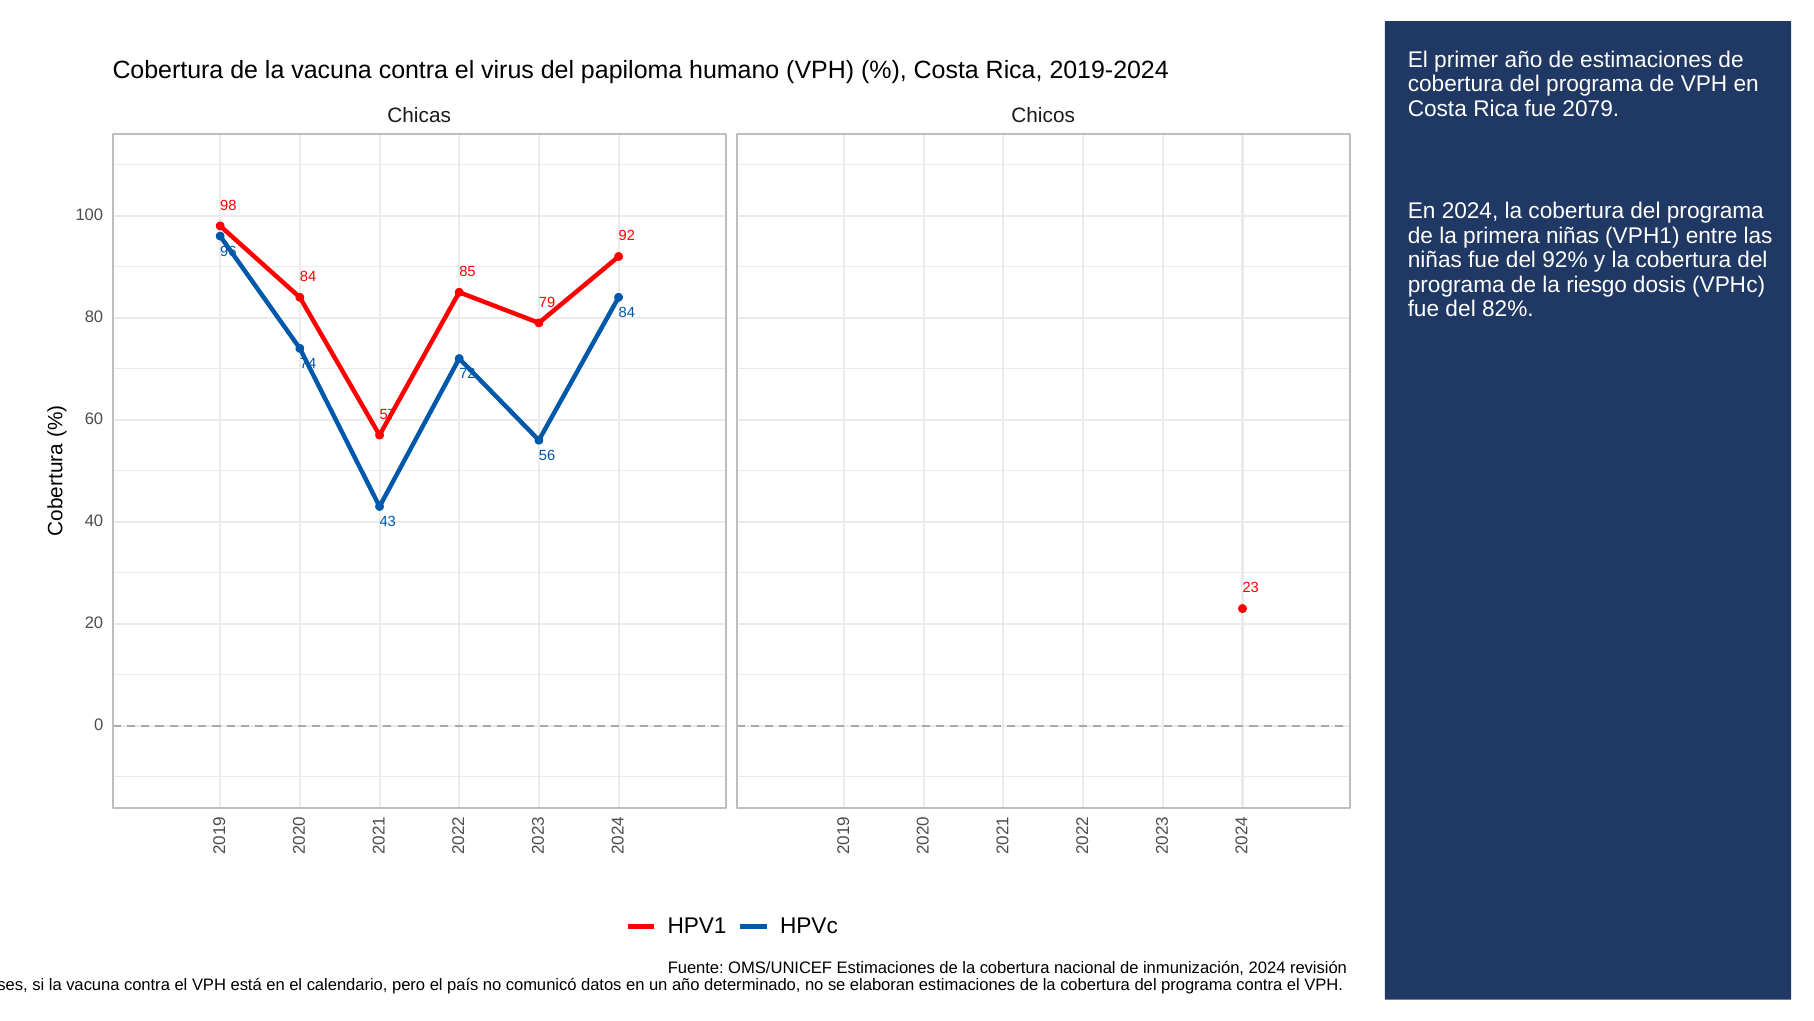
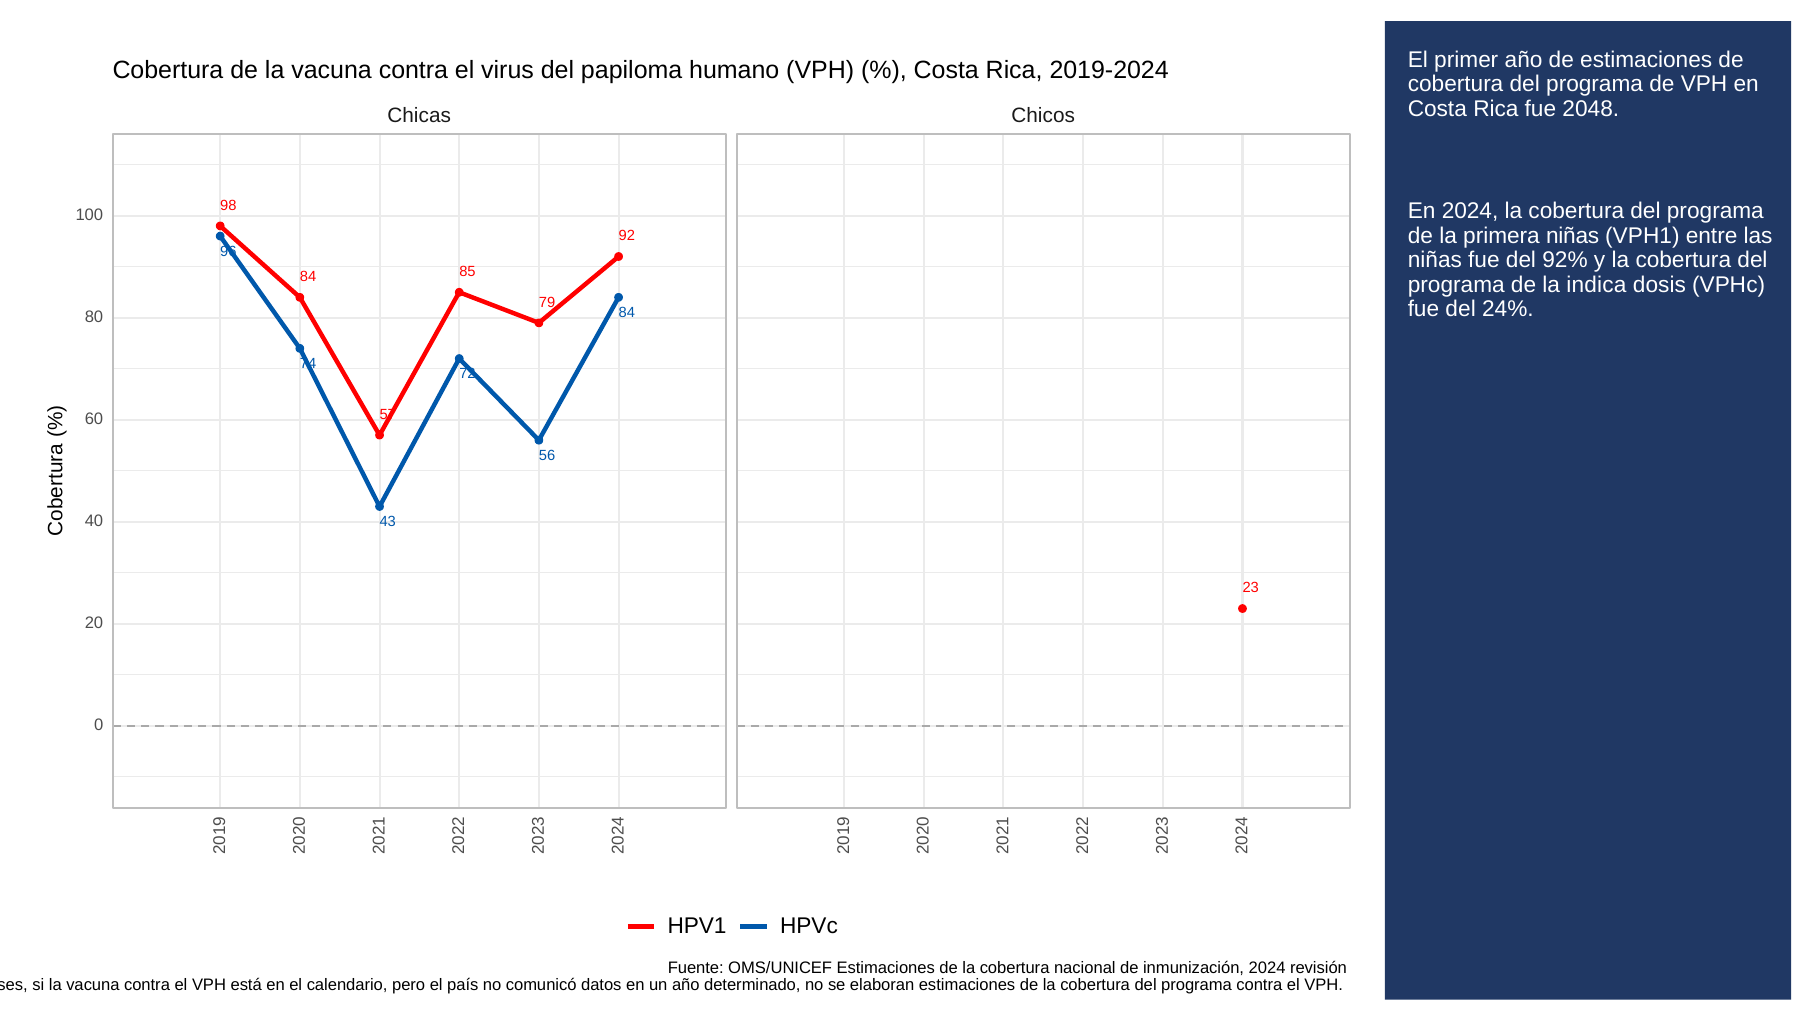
2079: 2079 -> 2048 (1591, 109)
riesgo: riesgo -> indica (1596, 285)
82%: 82% -> 24% (1508, 309)
